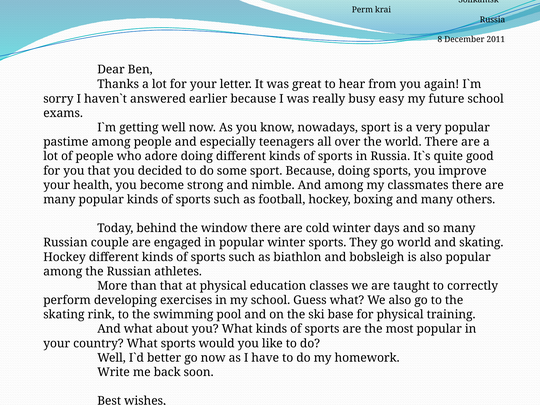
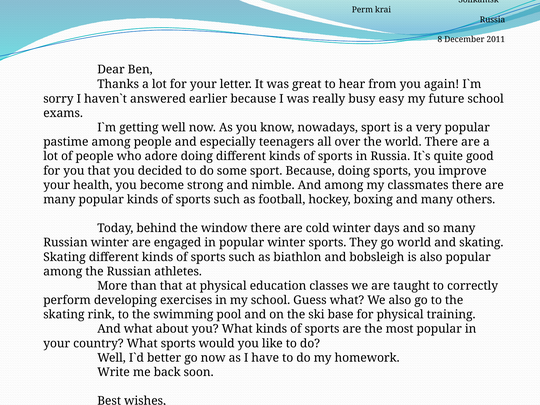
Russian couple: couple -> winter (110, 243)
Hockey: Hockey -> Skating (65, 257)
